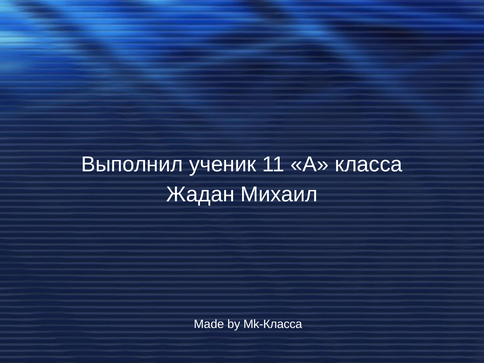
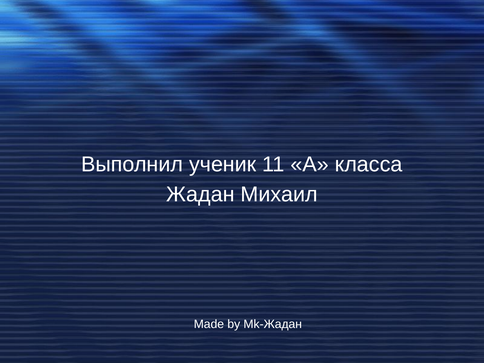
Mk-Класса: Mk-Класса -> Mk-Жадан (273, 324)
